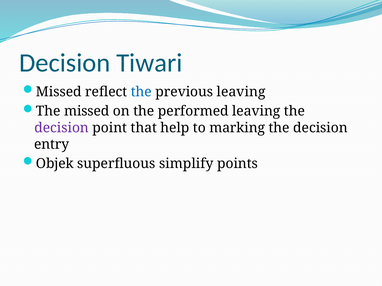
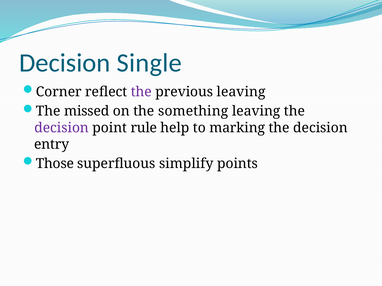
Tiwari: Tiwari -> Single (149, 63)
Missed: Missed -> Corner (59, 92)
the colour: blue -> purple (141, 92)
performed: performed -> something (193, 111)
that: that -> rule (144, 128)
Objek: Objek -> Those (55, 164)
